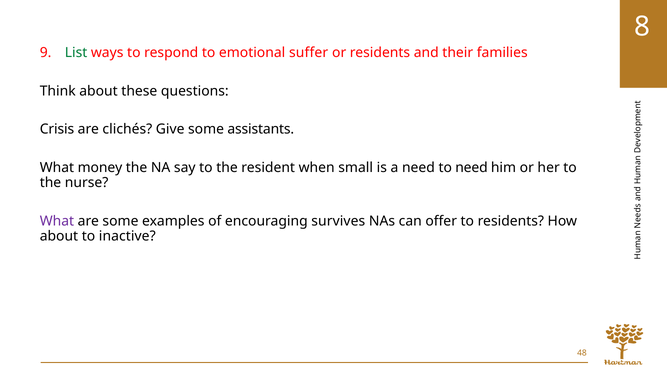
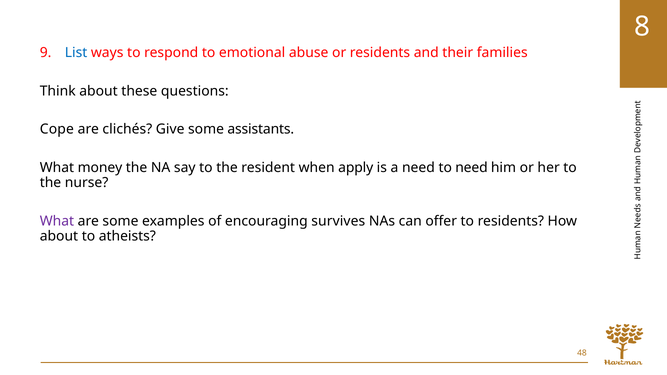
List colour: green -> blue (76, 53)
suffer: suffer -> abuse (309, 53)
Crisis: Crisis -> Cope (57, 129)
small: small -> apply (356, 168)
inactive: inactive -> atheists (127, 236)
